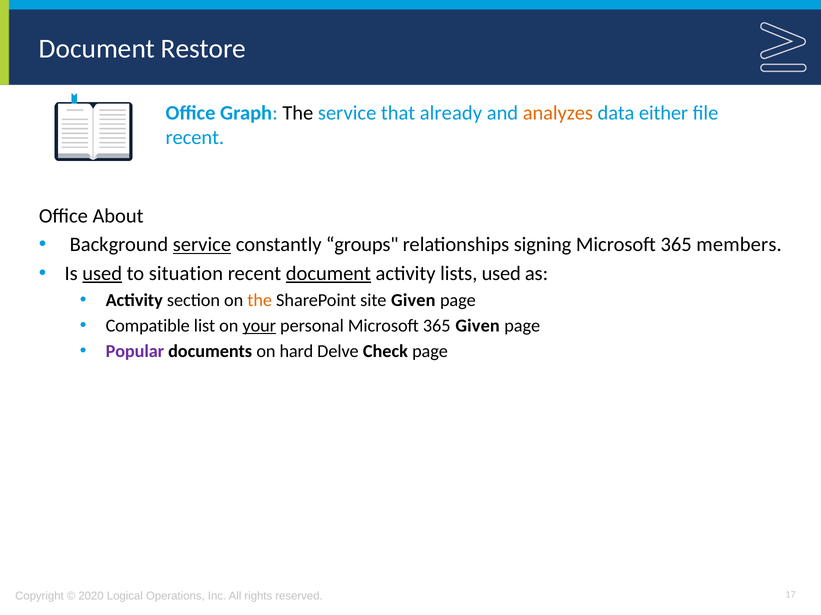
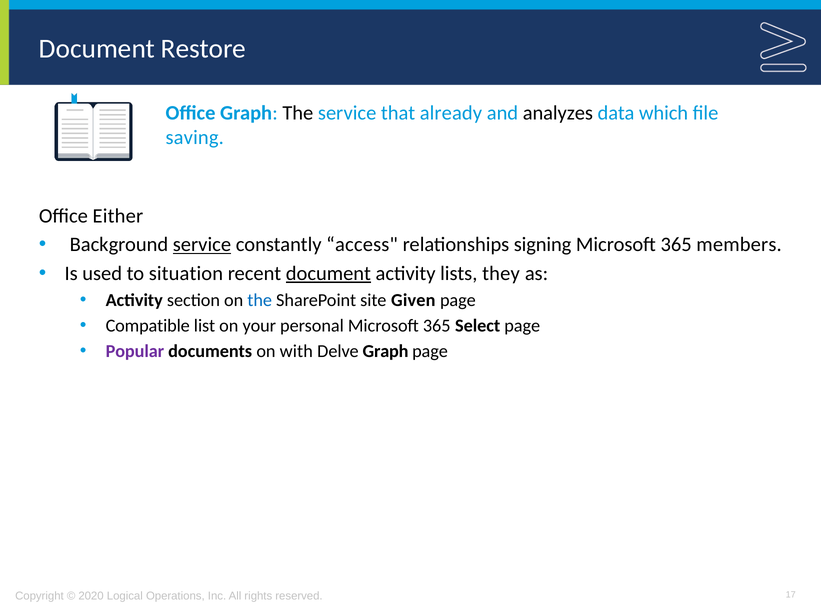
analyzes colour: orange -> black (558, 113)
either: either -> which (664, 113)
recent: recent -> saving (195, 138)
About: About -> Either (118, 216)
groups: groups -> access (362, 245)
used underline: present -> none (102, 274)
lists used: used -> they (501, 274)
the colour: orange -> blue (260, 300)
your underline: present -> none (259, 326)
365 Given: Given -> Select (478, 326)
hard: hard -> with (296, 352)
Delve Check: Check -> Graph (386, 352)
